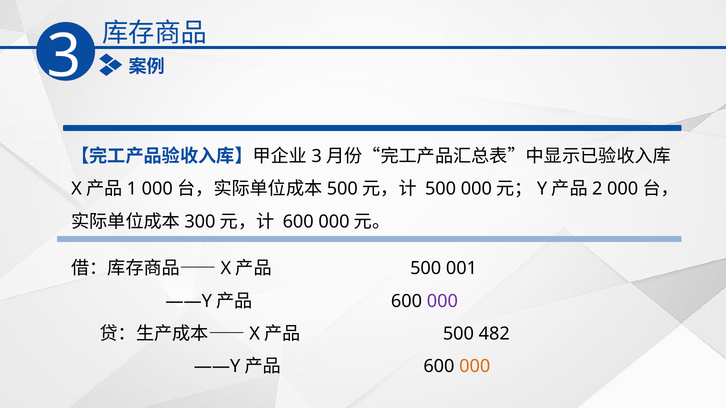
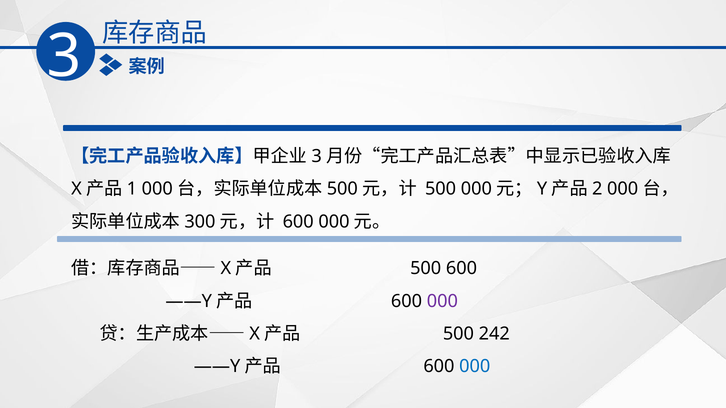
001: 001 -> 600 (462, 269)
482: 482 -> 242 (494, 334)
000 colour: orange -> blue (475, 367)
